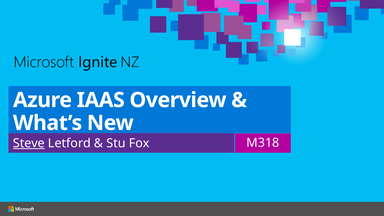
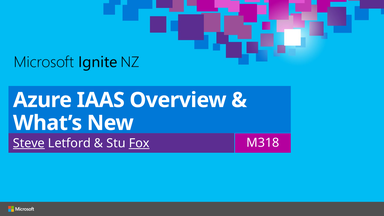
Fox underline: none -> present (139, 143)
